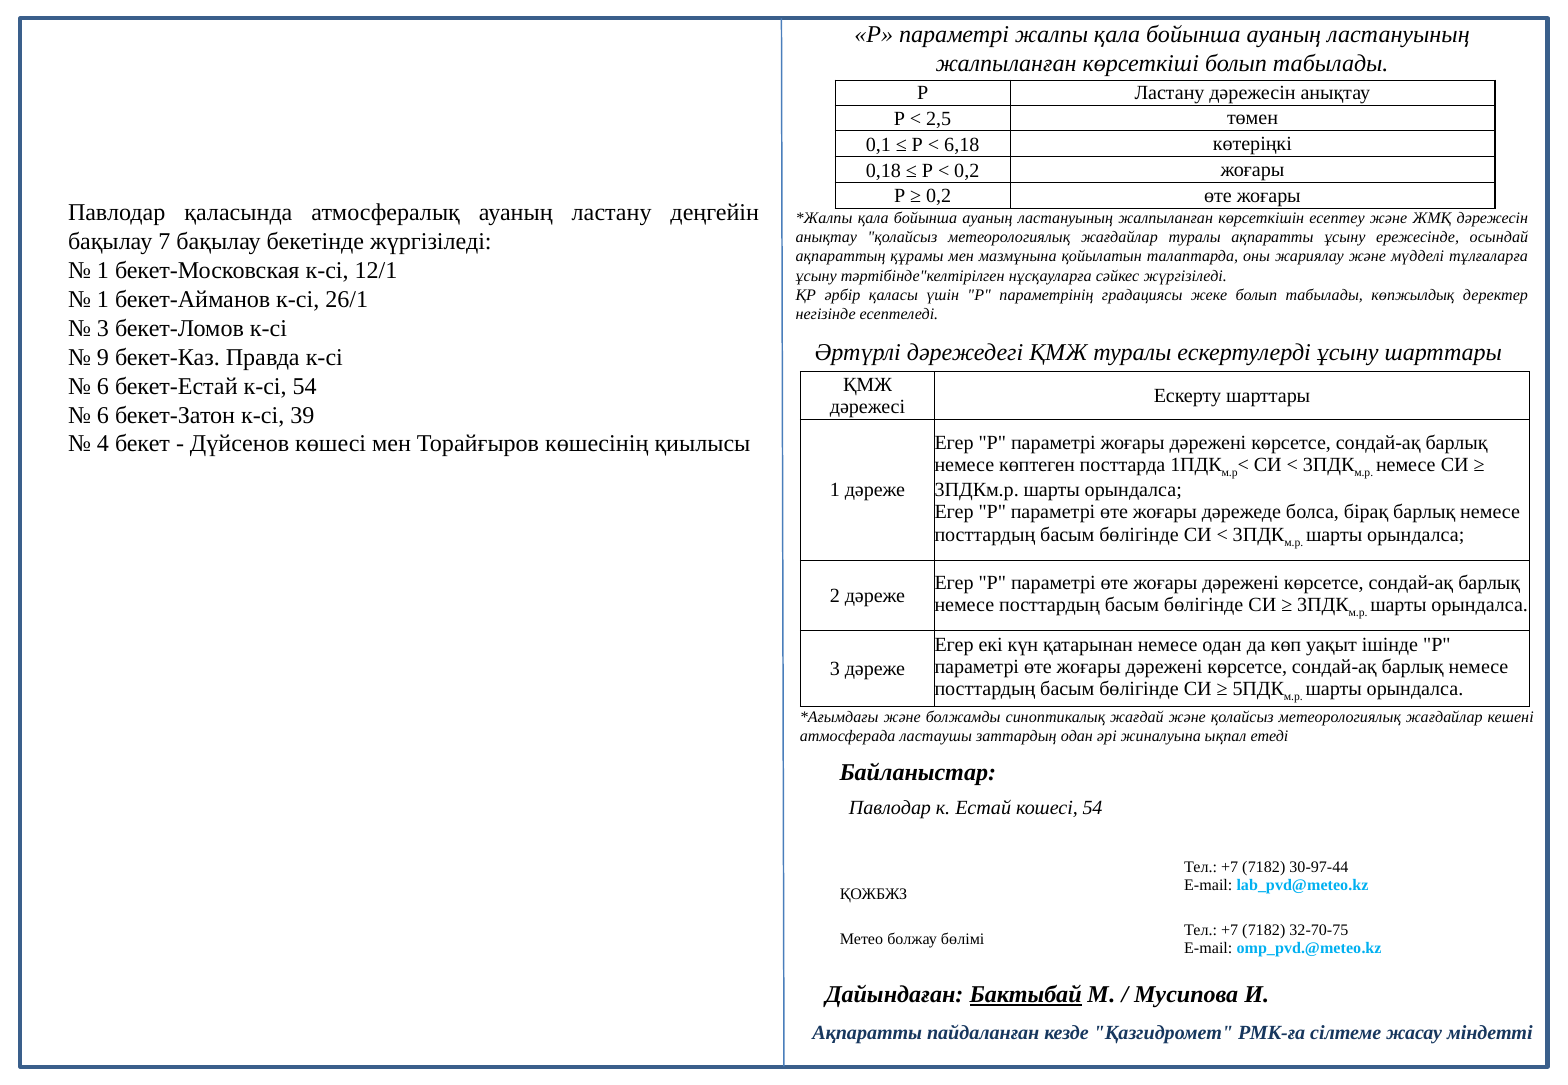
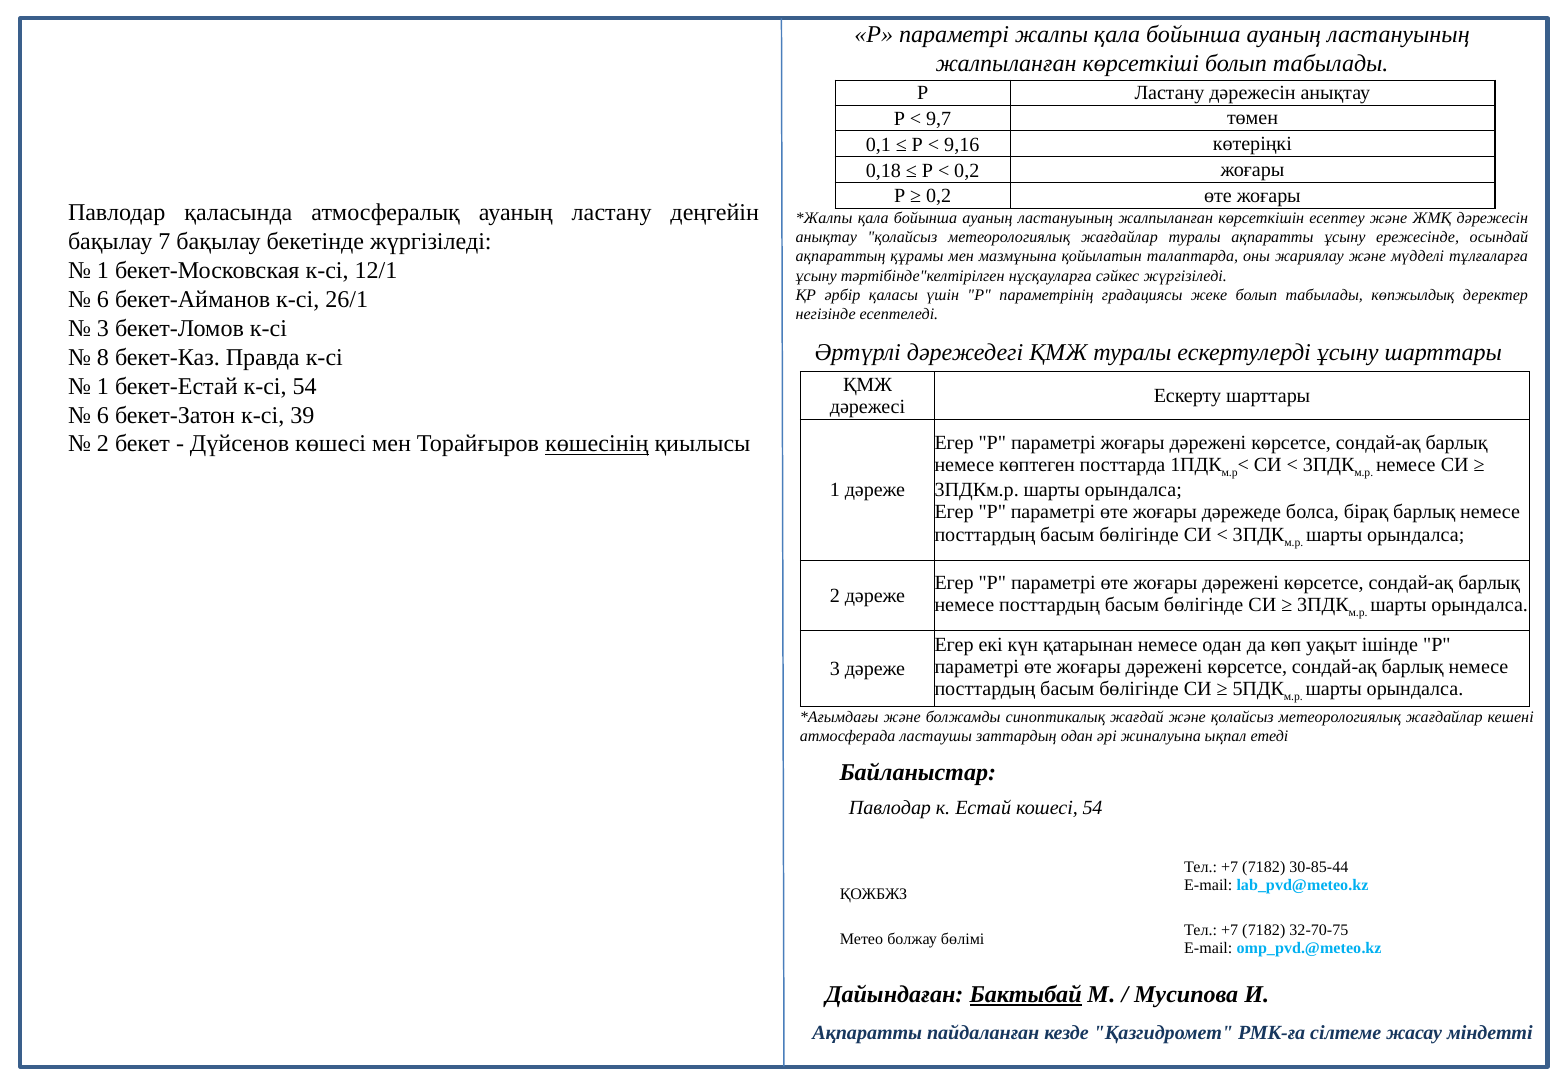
2,5: 2,5 -> 9,7 (939, 119)
6,18: 6,18 -> 9,16 (962, 145)
1: 1 -> 6 (103, 299)
9: 9 -> 8 (103, 357)
6: 6 -> 1 (103, 386)
4: 4 -> 2 (103, 444)
көшесінің underline: none -> present (597, 444)
30-97-44: 30-97-44 -> 30-85-44 (1319, 868)
